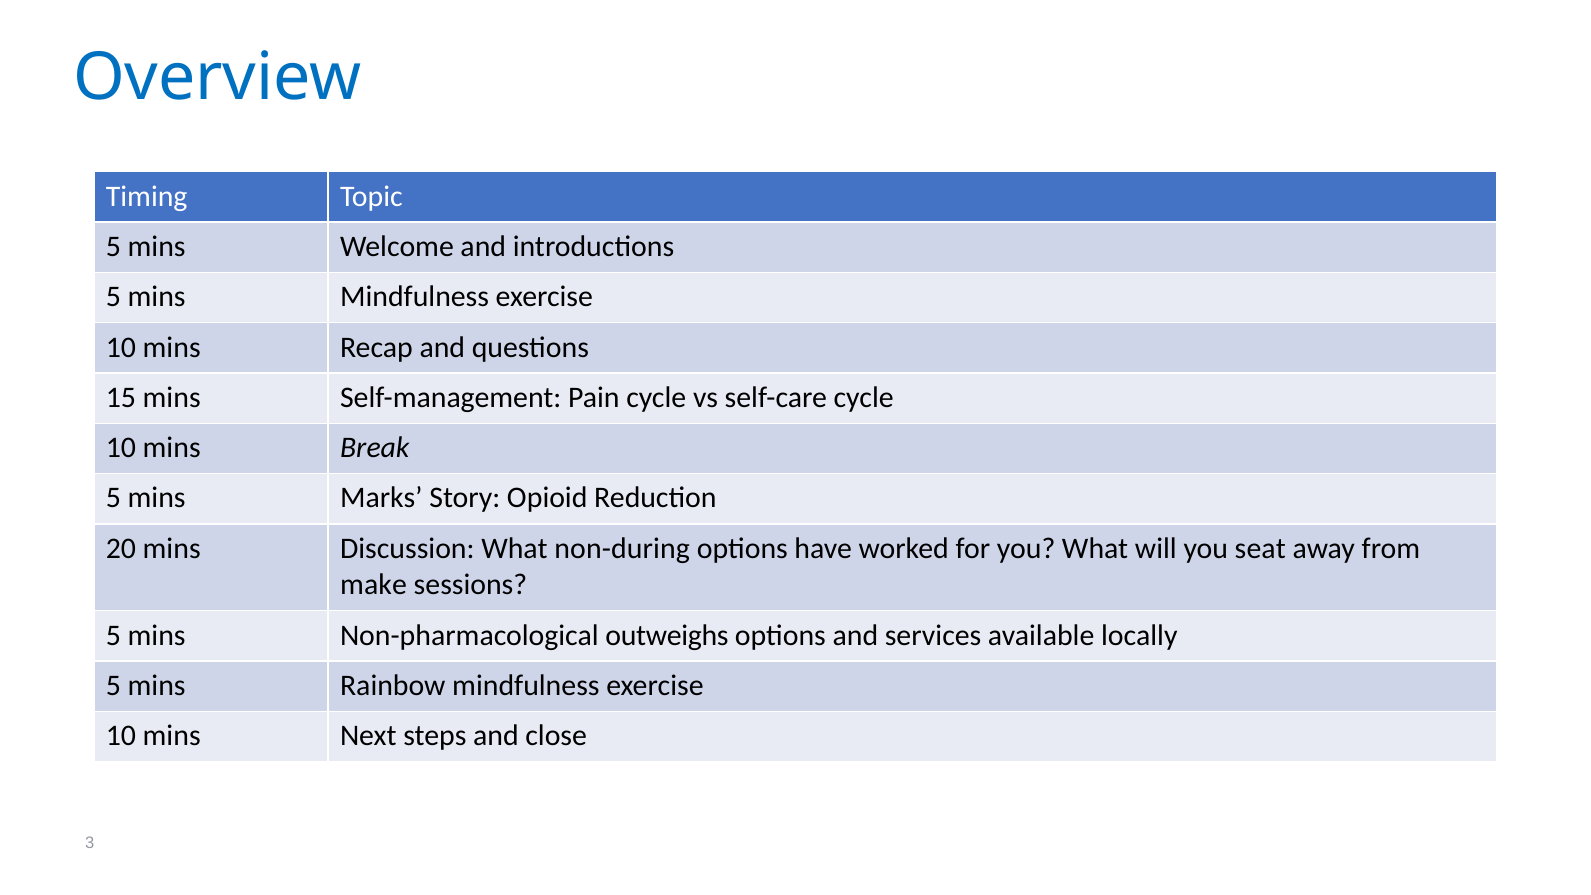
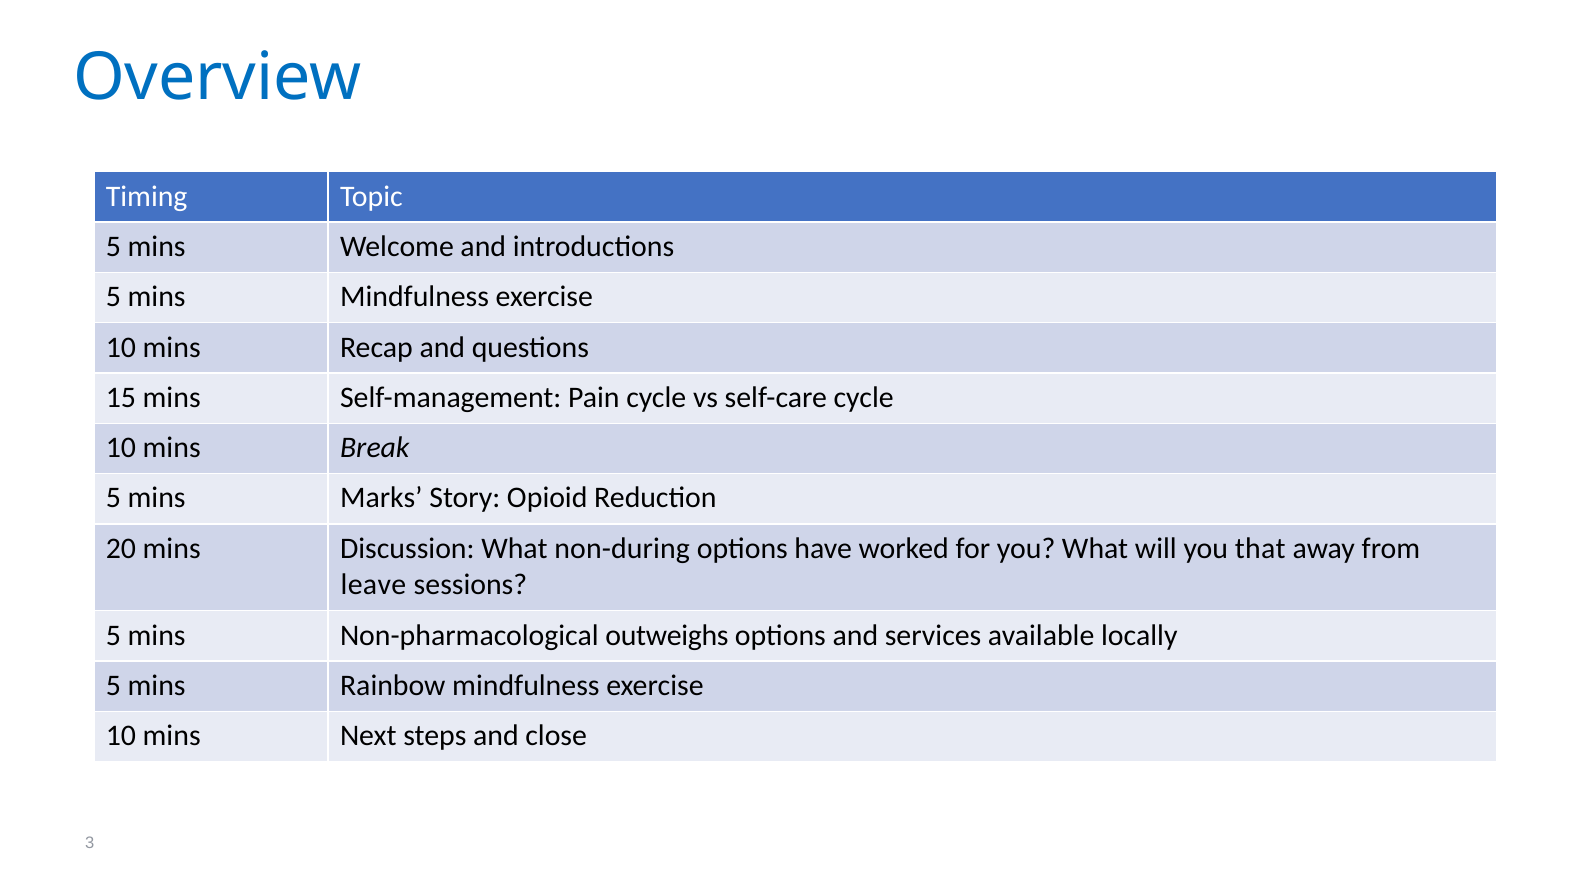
seat: seat -> that (1260, 548)
make: make -> leave (373, 585)
